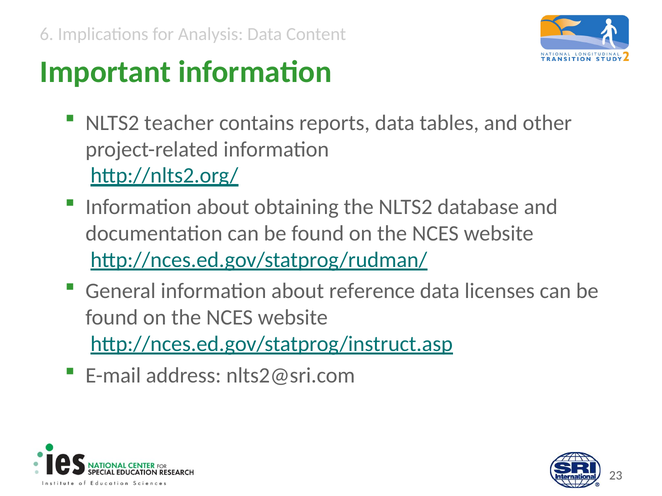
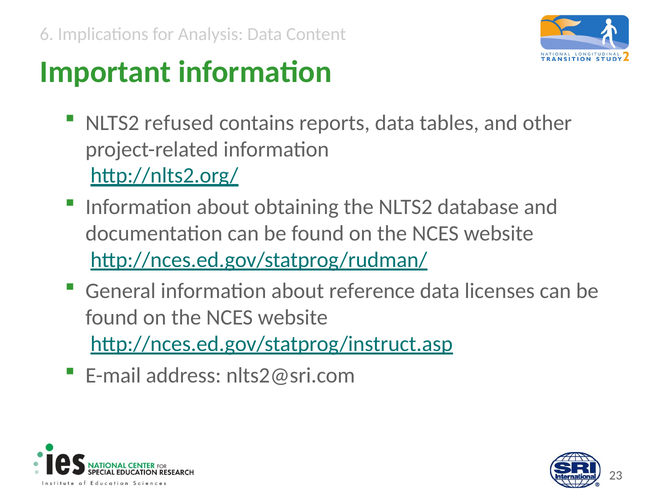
teacher: teacher -> refused (179, 123)
